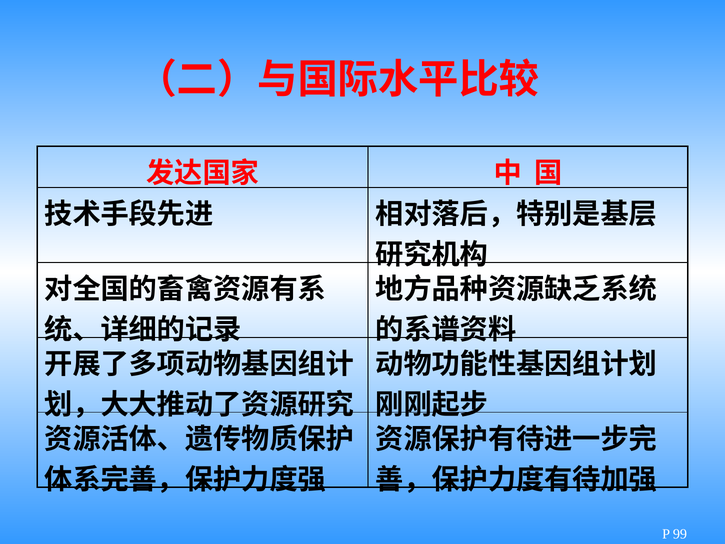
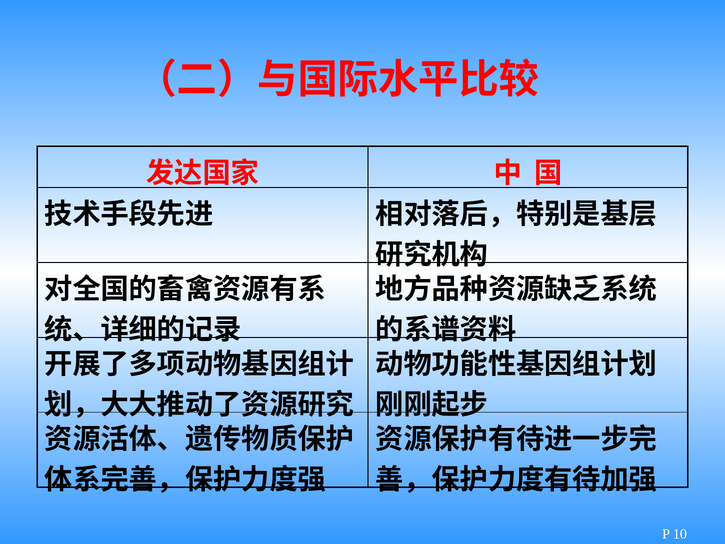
99: 99 -> 10 (680, 534)
